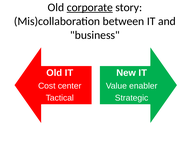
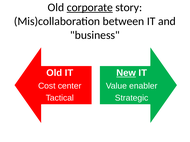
New underline: none -> present (126, 73)
